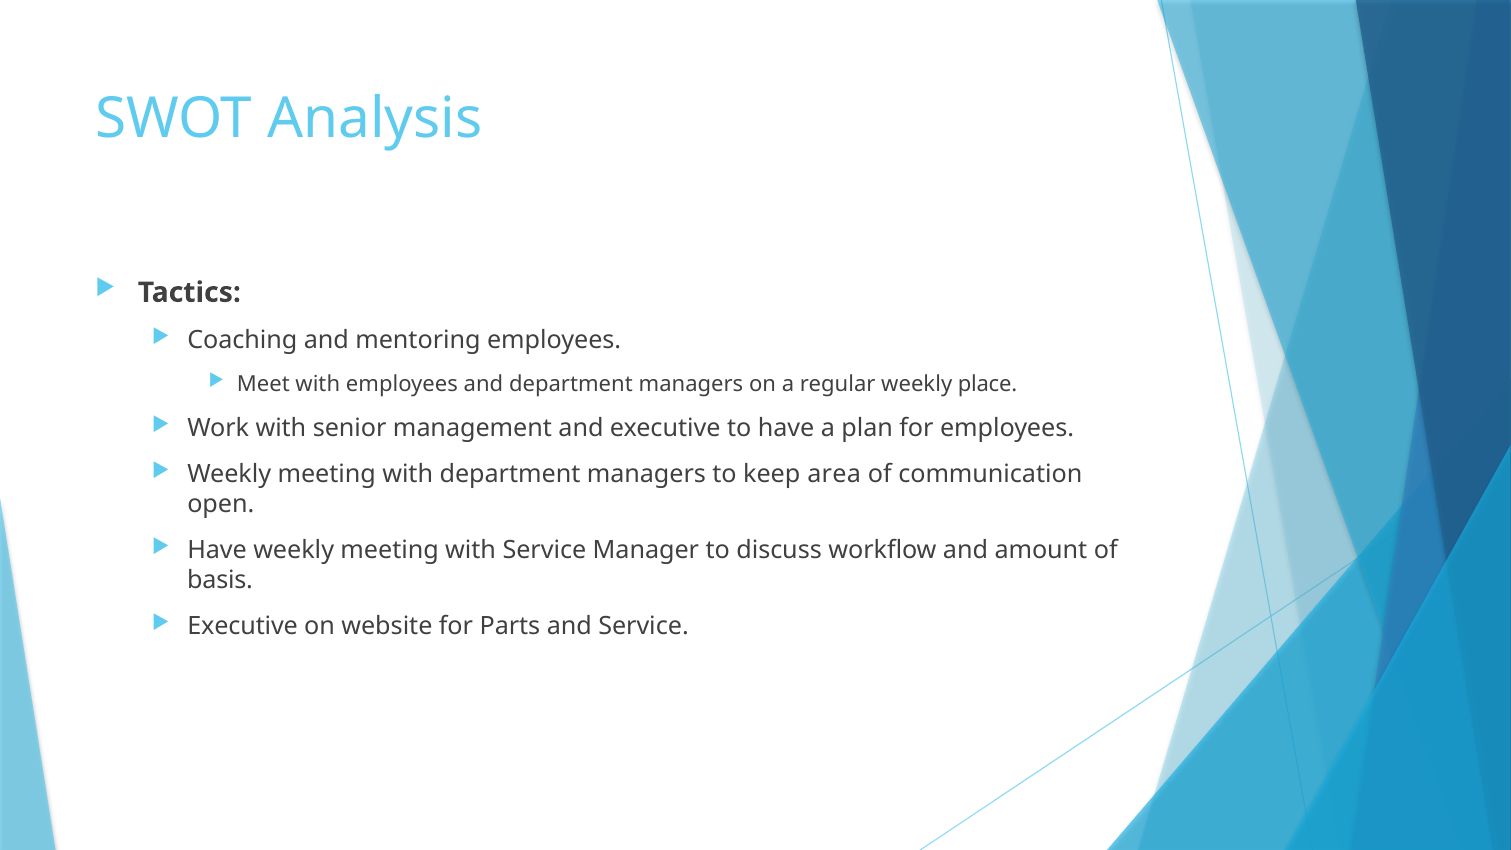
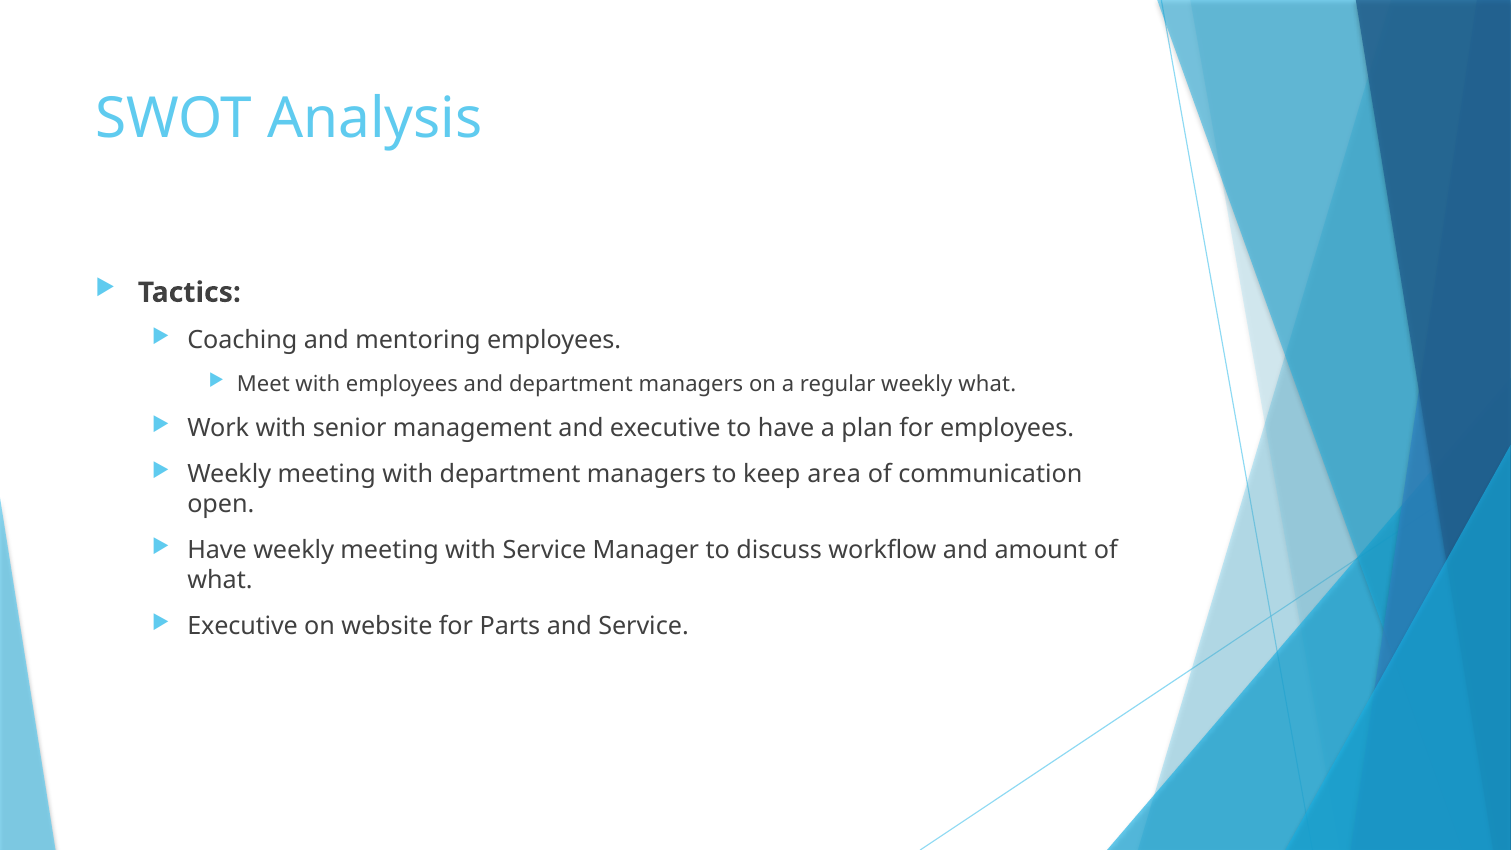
weekly place: place -> what (987, 384)
basis: basis -> what (220, 581)
